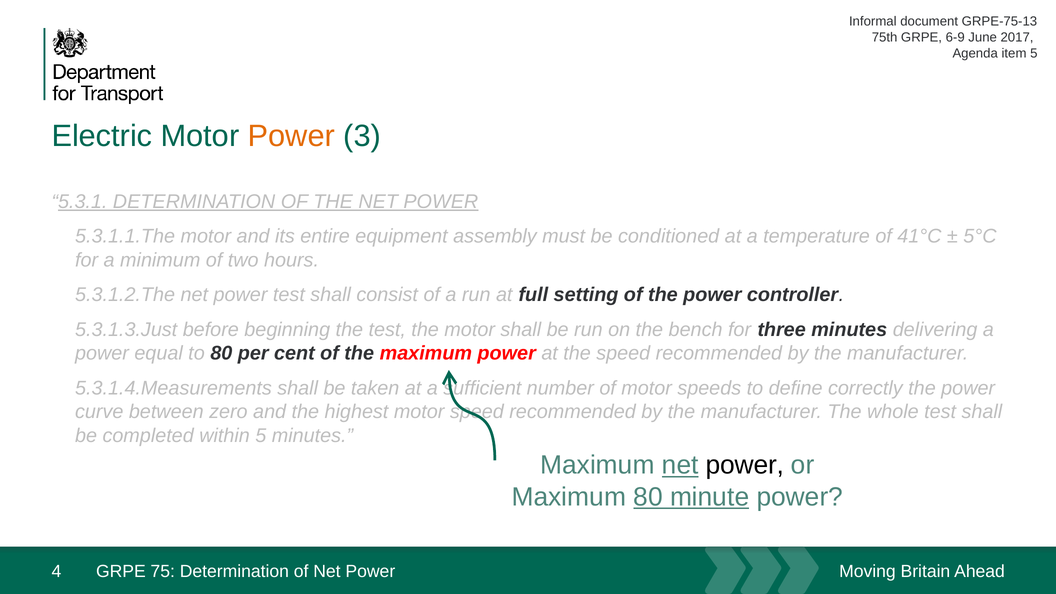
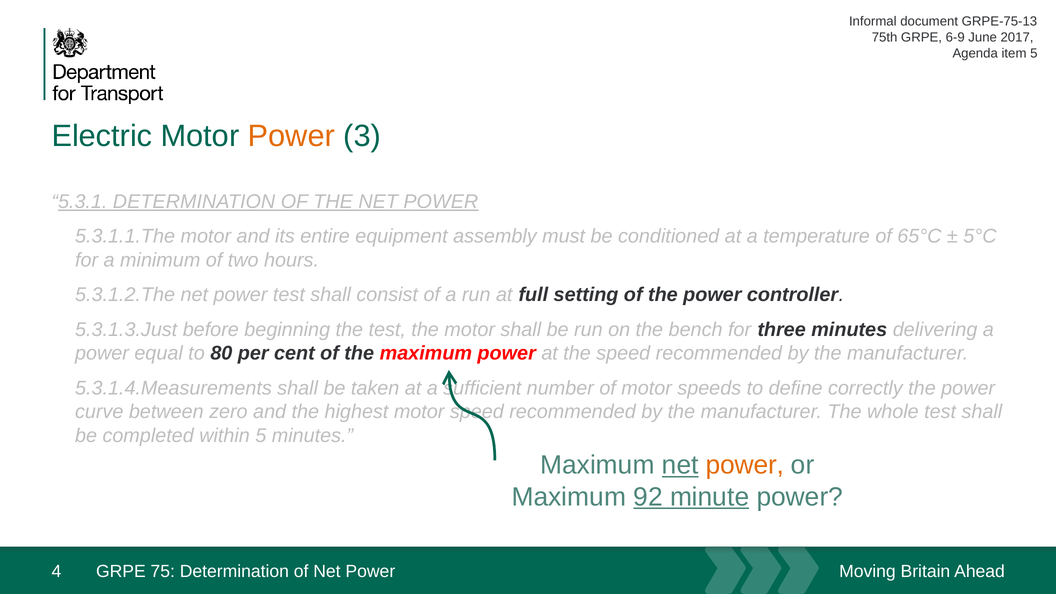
41°C: 41°C -> 65°C (919, 236)
power colour: black -> orange (745, 465)
Maximum 80: 80 -> 92 (648, 497)
